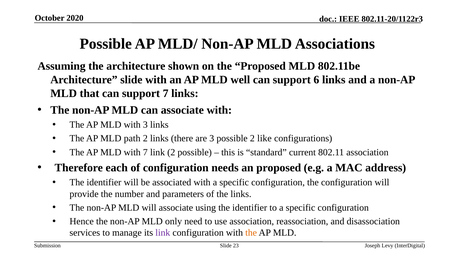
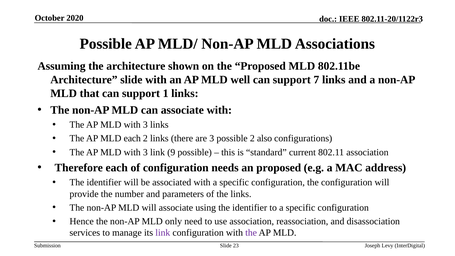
6: 6 -> 7 (316, 80)
support 7: 7 -> 1 (166, 94)
MLD path: path -> each (132, 139)
like: like -> also (265, 139)
7: 7 -> 3 (145, 152)
link 2: 2 -> 9 (171, 152)
the colour: orange -> purple (251, 233)
